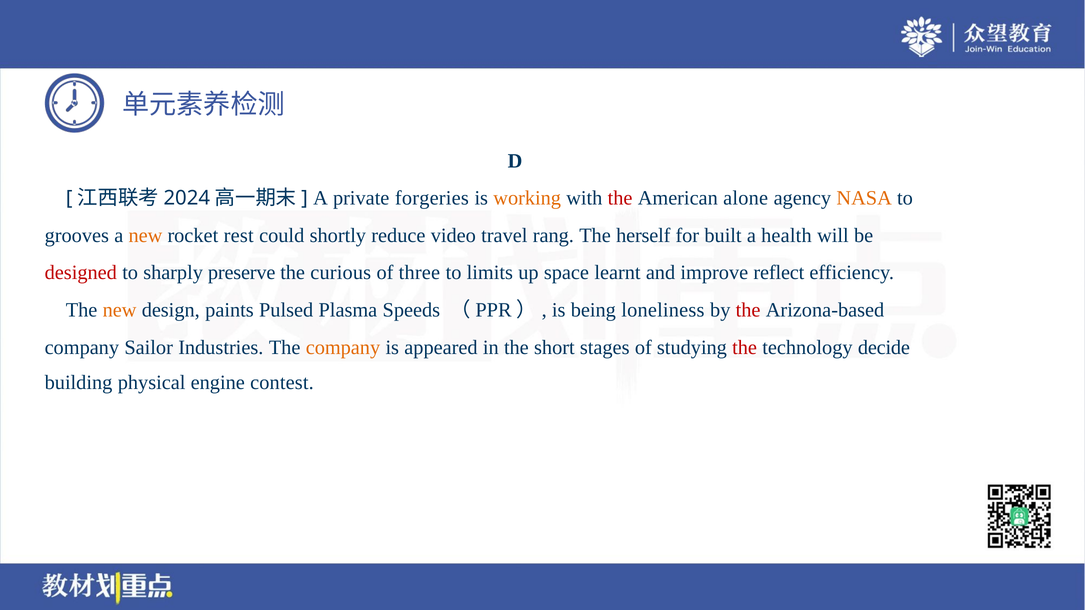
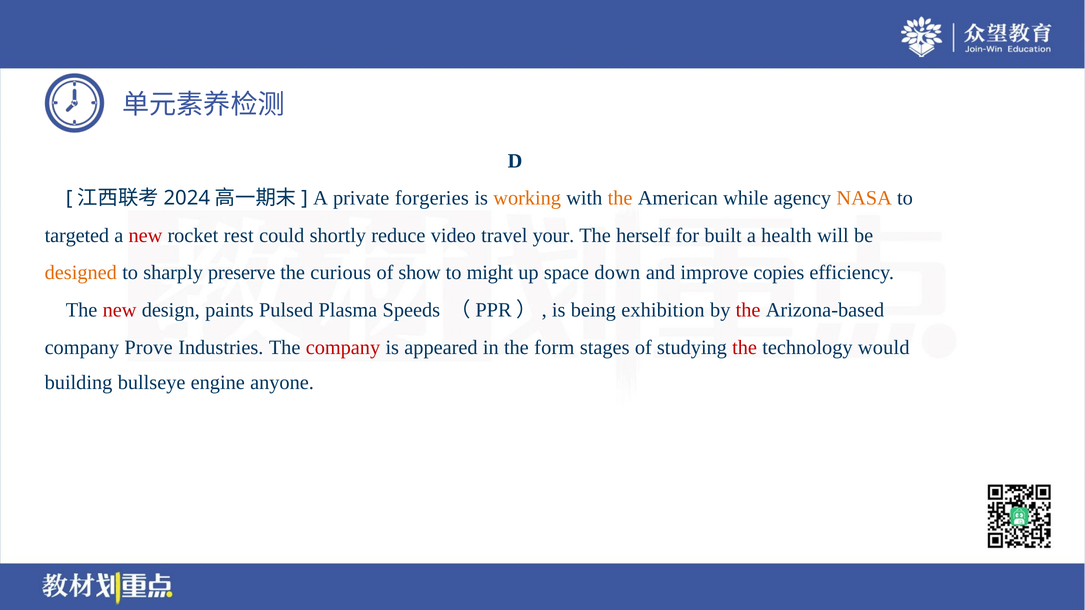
the colour: red -> orange (620, 198)
alone: alone -> while (746, 198)
grooves: grooves -> targeted (77, 236)
new colour: orange -> red (145, 236)
rang: rang -> your (553, 236)
designed colour: red -> orange (81, 273)
three: three -> show (420, 273)
limits: limits -> might (490, 273)
learnt: learnt -> down (617, 273)
reflect: reflect -> copies (779, 273)
new colour: orange -> red (120, 310)
loneliness: loneliness -> exhibition (663, 310)
Sailor: Sailor -> Prove (149, 347)
company colour: orange -> red (343, 347)
short: short -> form (554, 347)
decide: decide -> would (884, 347)
physical: physical -> bullseye (152, 383)
contest: contest -> anyone (282, 383)
